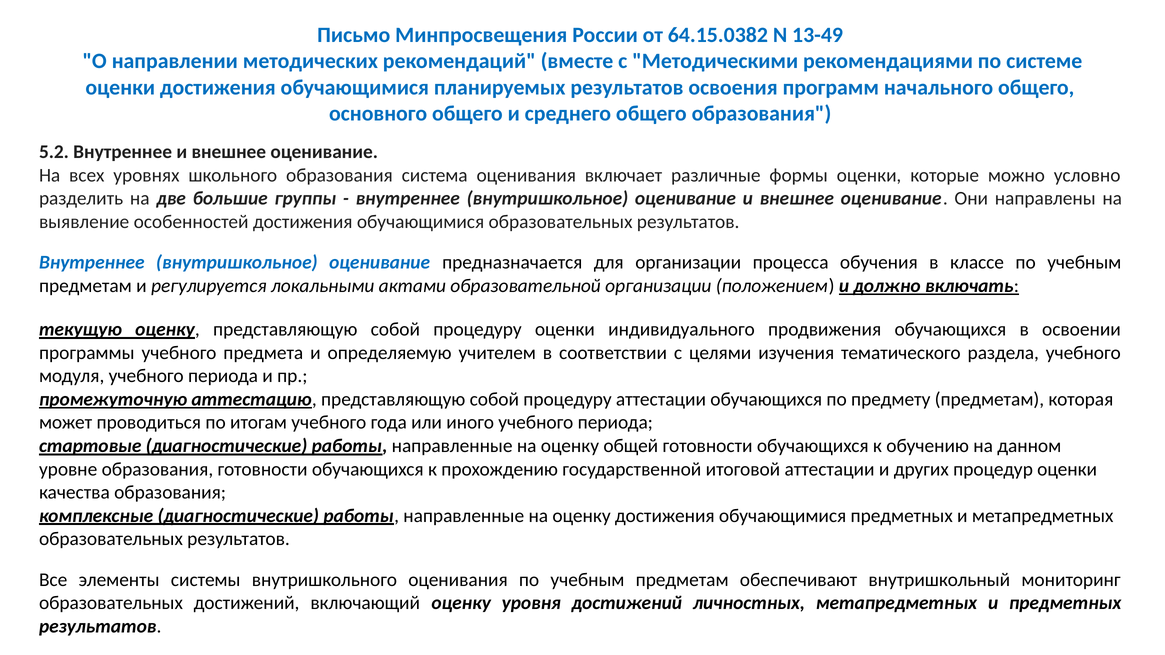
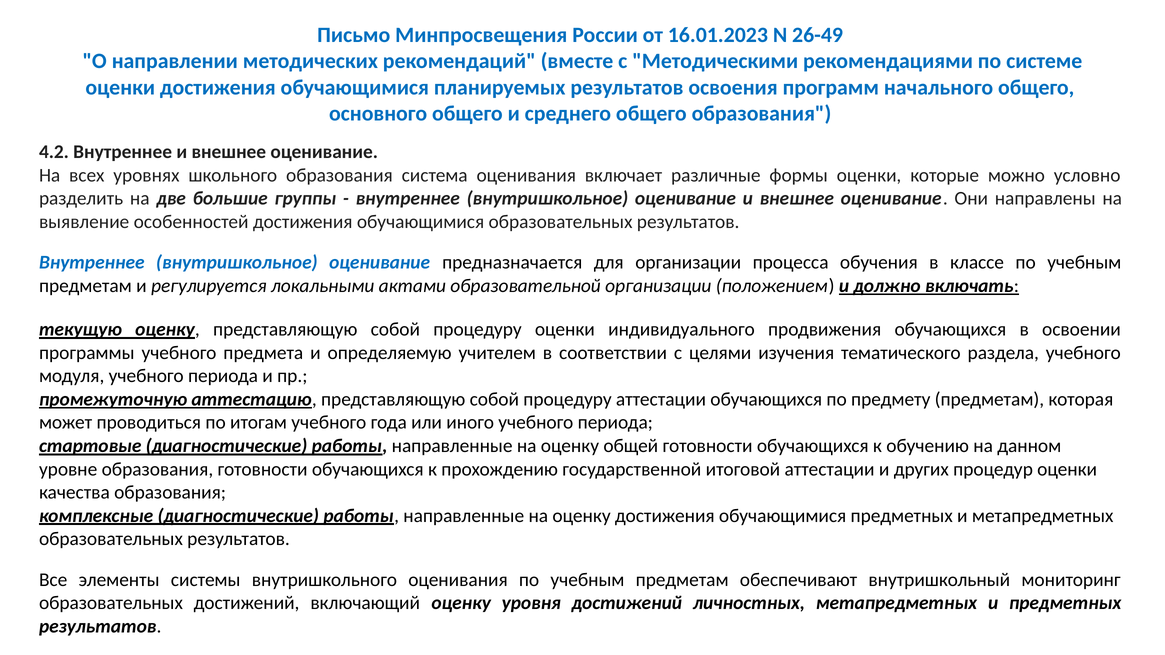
64.15.0382: 64.15.0382 -> 16.01.2023 (718, 35)
13-49: 13-49 -> 26-49 (818, 35)
5.2: 5.2 -> 4.2 (54, 152)
